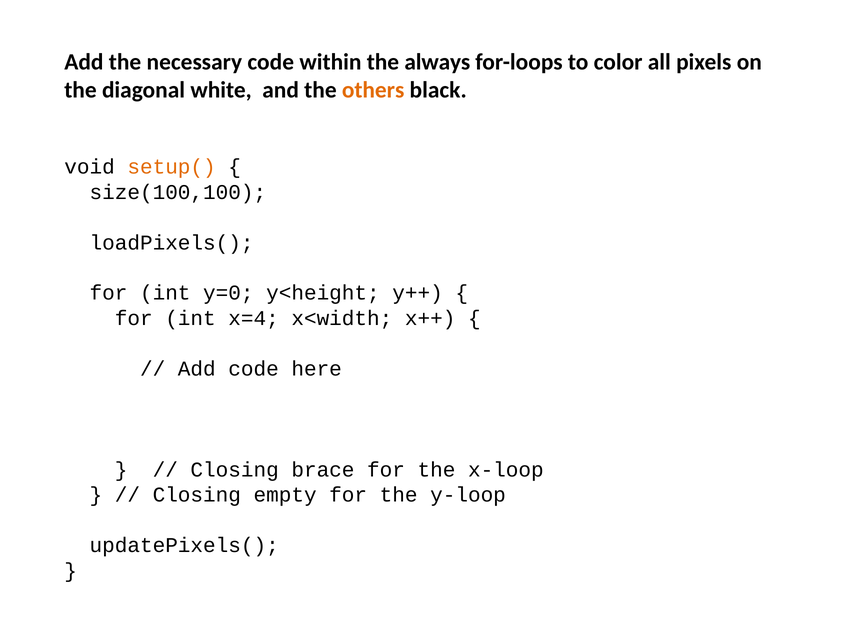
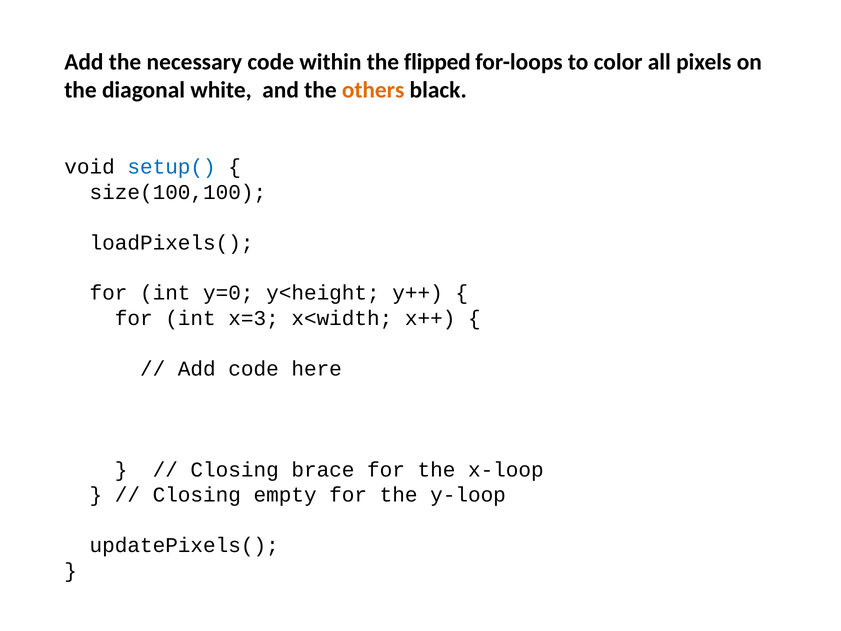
always: always -> flipped (437, 62)
setup( colour: orange -> blue (172, 167)
x=4: x=4 -> x=3 (254, 318)
